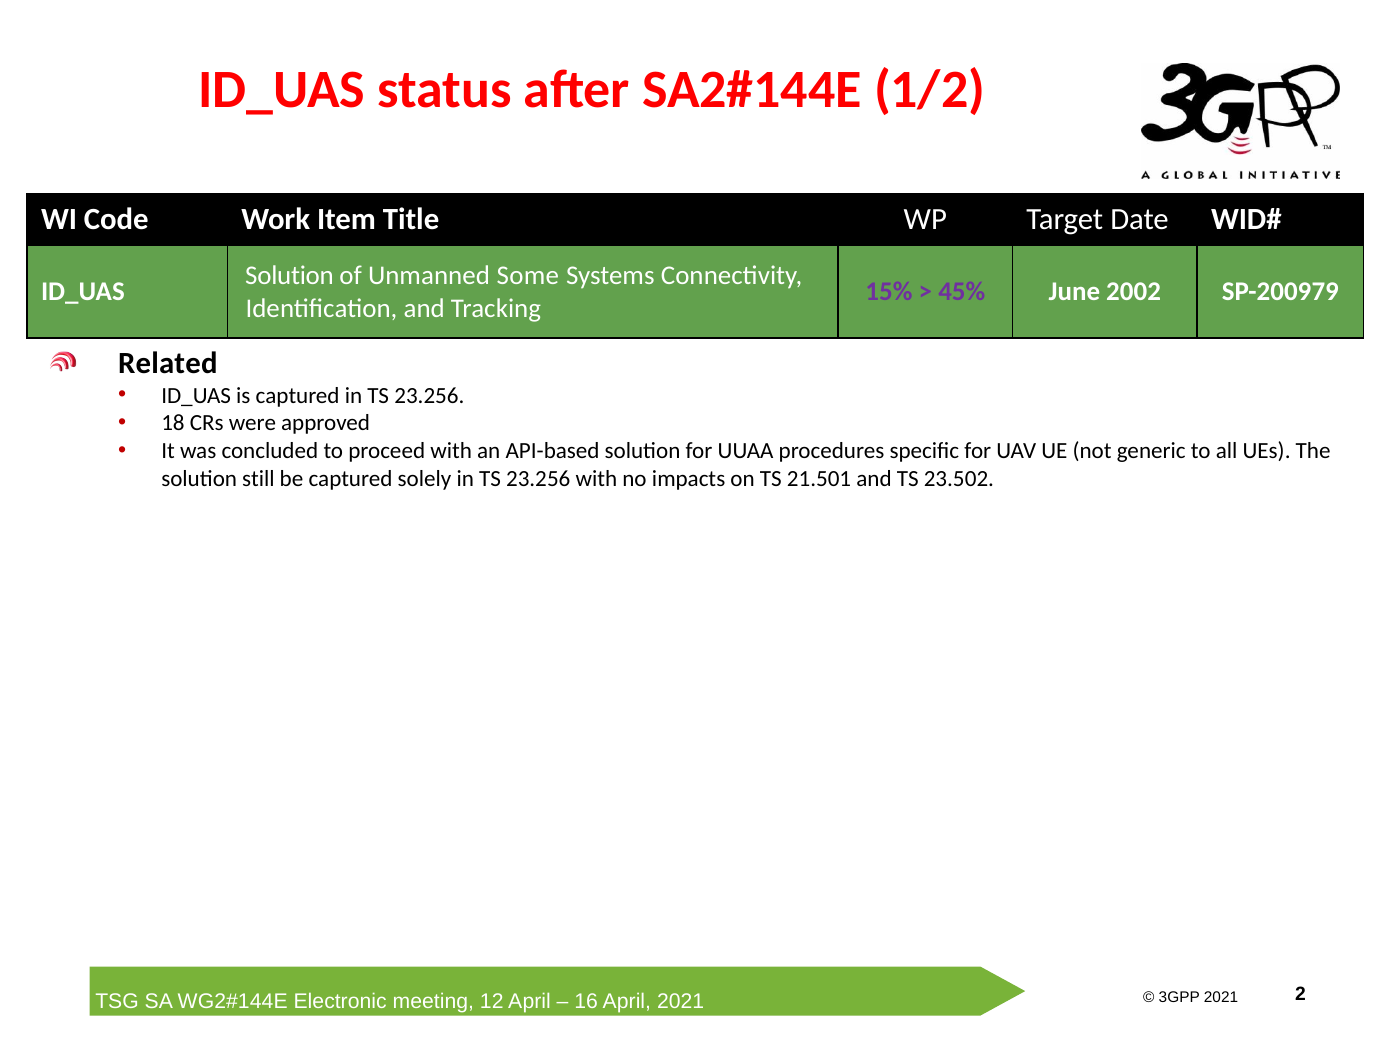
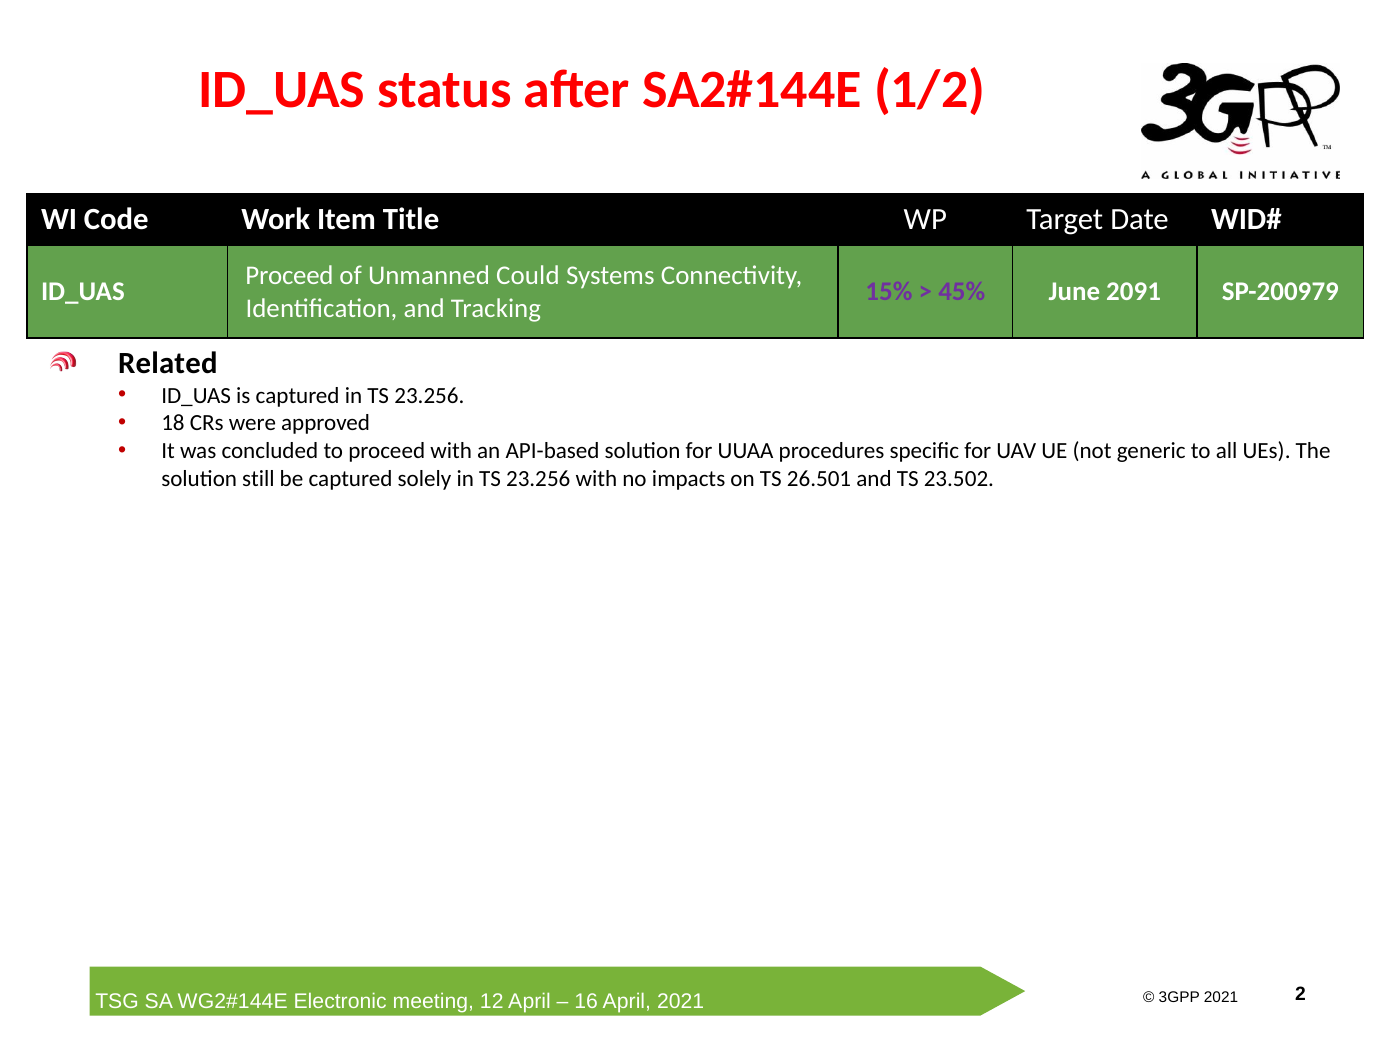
Solution: Solution -> Proceed (290, 276)
Some: Some -> Could (528, 276)
2002: 2002 -> 2091 (1134, 292)
21.501: 21.501 -> 26.501 (819, 479)
